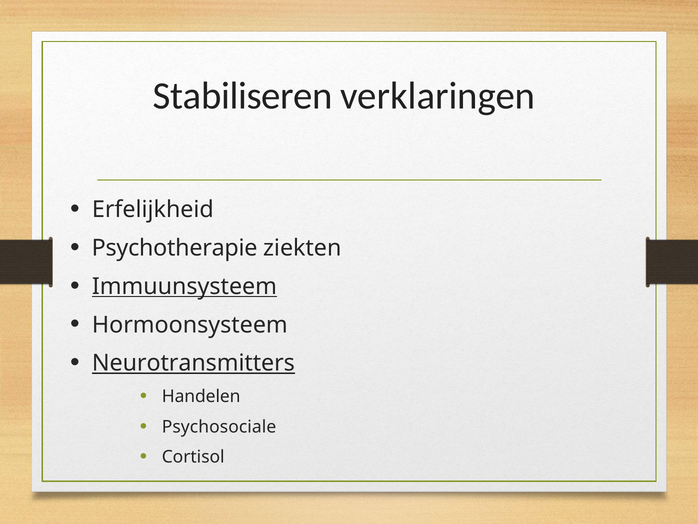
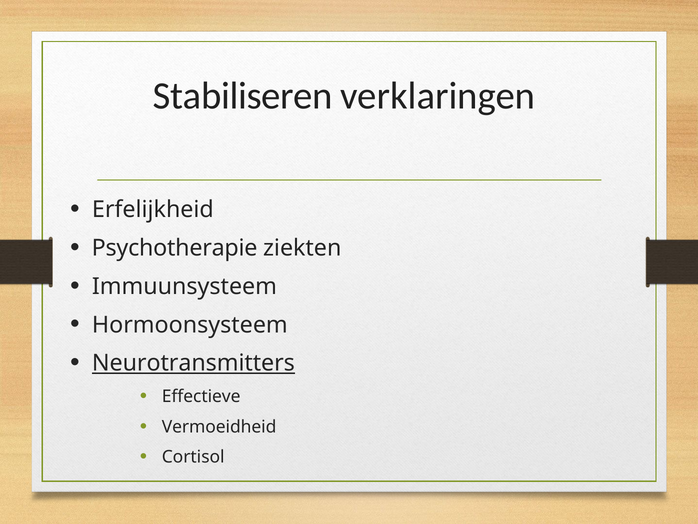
Immuunsysteem underline: present -> none (184, 286)
Handelen: Handelen -> Effectieve (201, 396)
Psychosociale: Psychosociale -> Vermoeidheid (219, 427)
